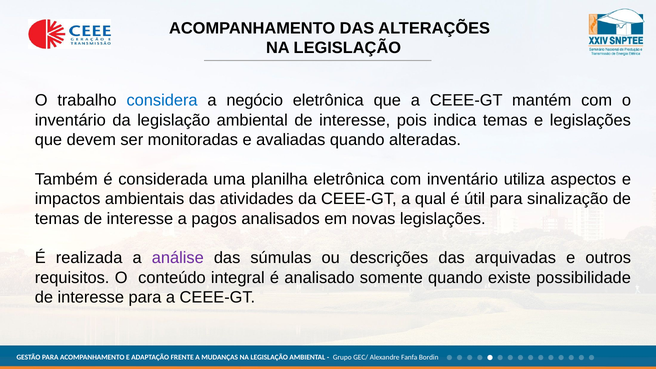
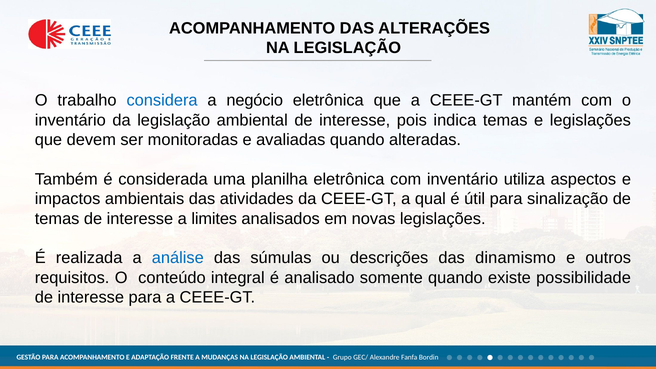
pagos: pagos -> limites (214, 219)
análise colour: purple -> blue (178, 258)
arquivadas: arquivadas -> dinamismo (515, 258)
